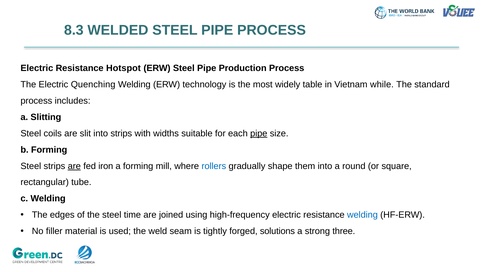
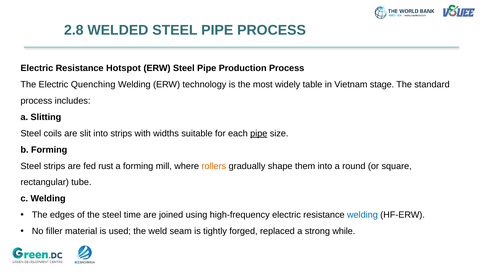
8.3: 8.3 -> 2.8 (74, 30)
while: while -> stage (382, 84)
are underline: present -> none (74, 166)
iron: iron -> rust (106, 166)
rollers colour: blue -> orange (214, 166)
solutions: solutions -> replaced (277, 231)
three: three -> while (344, 231)
